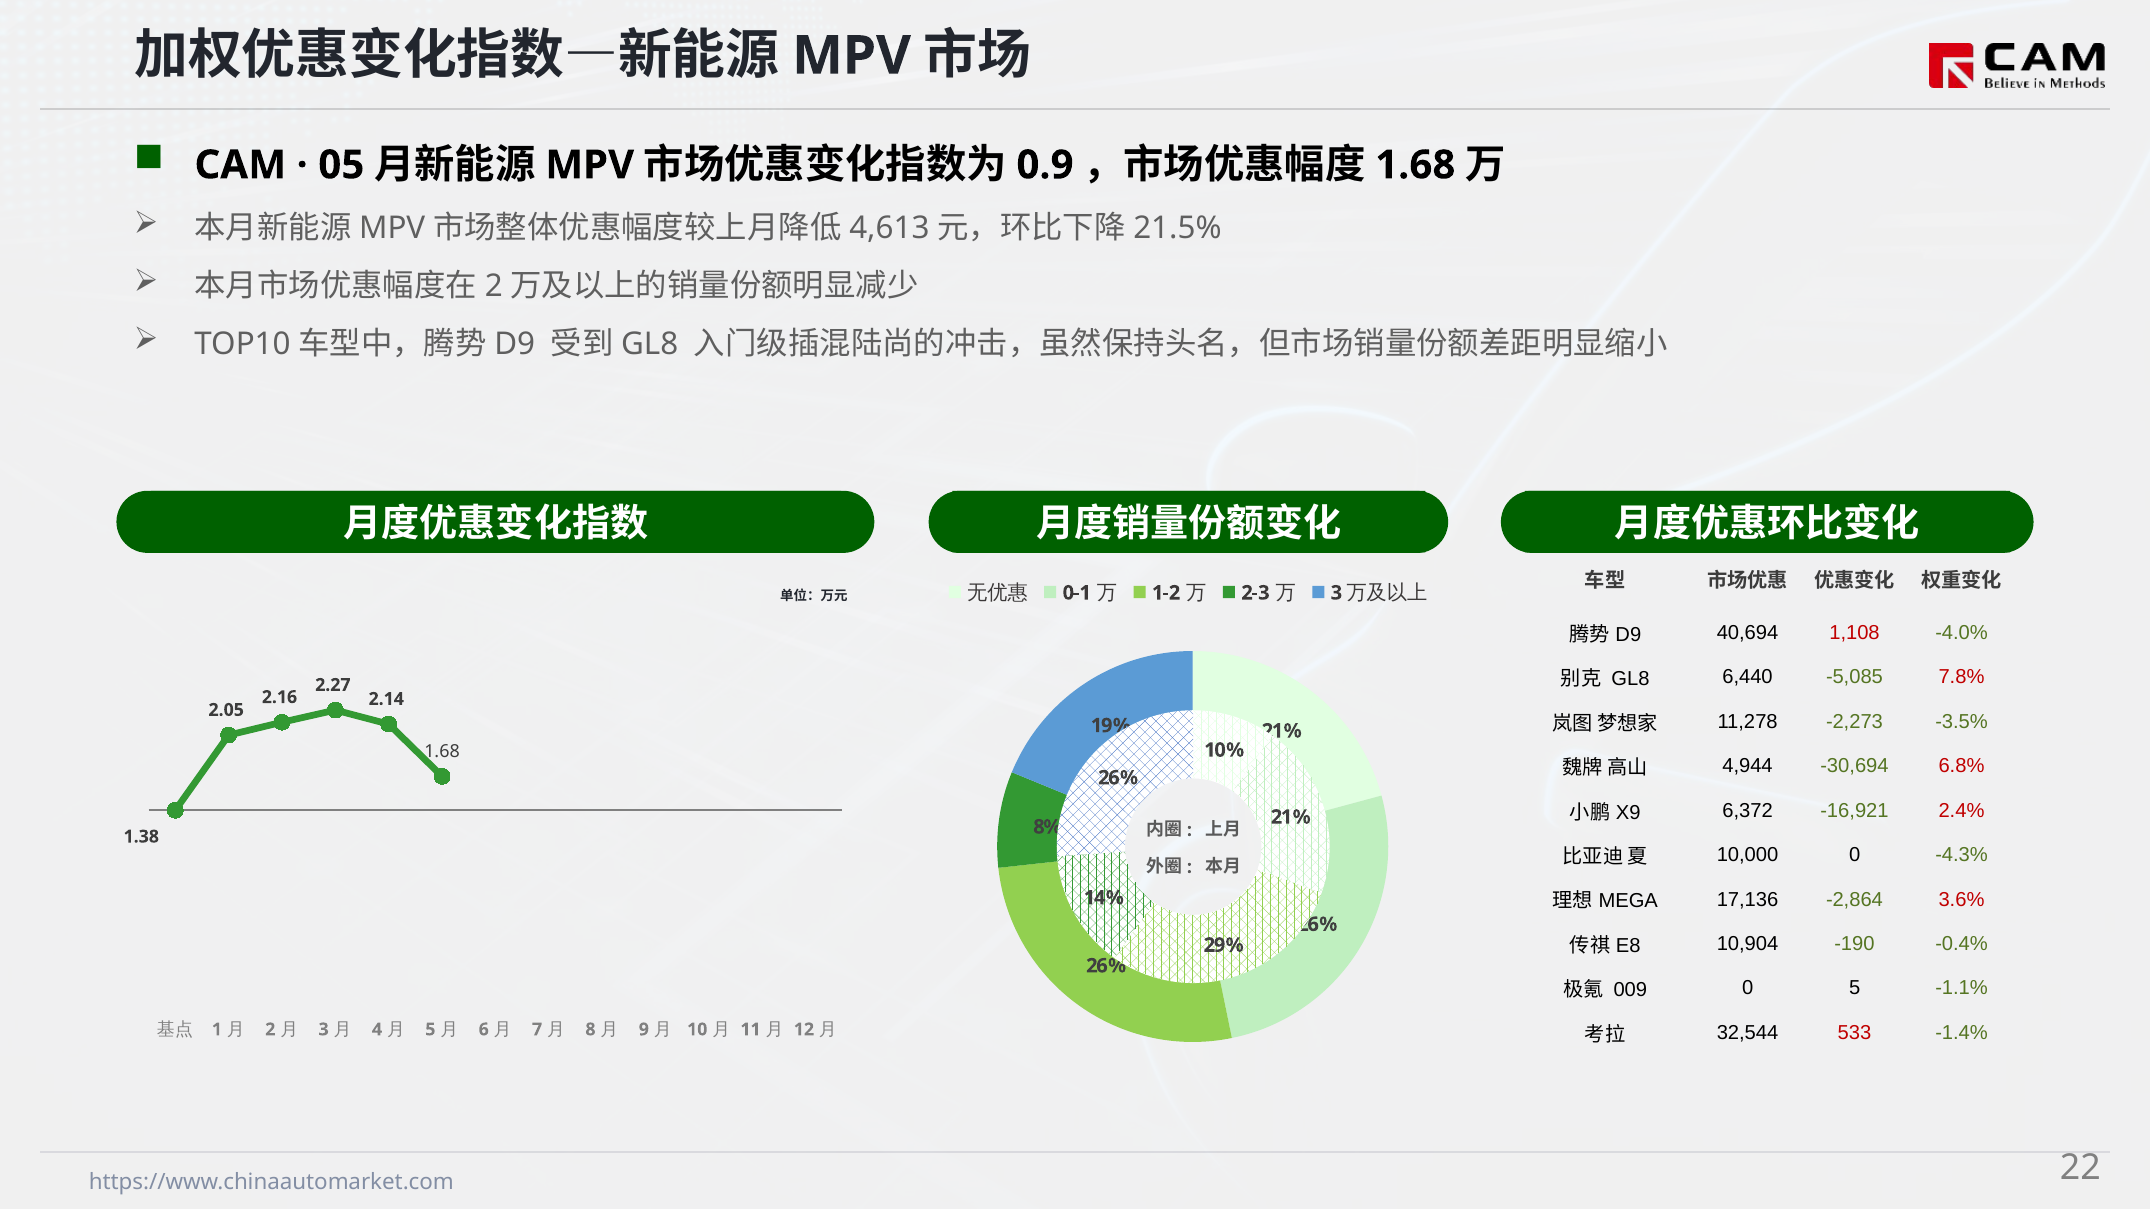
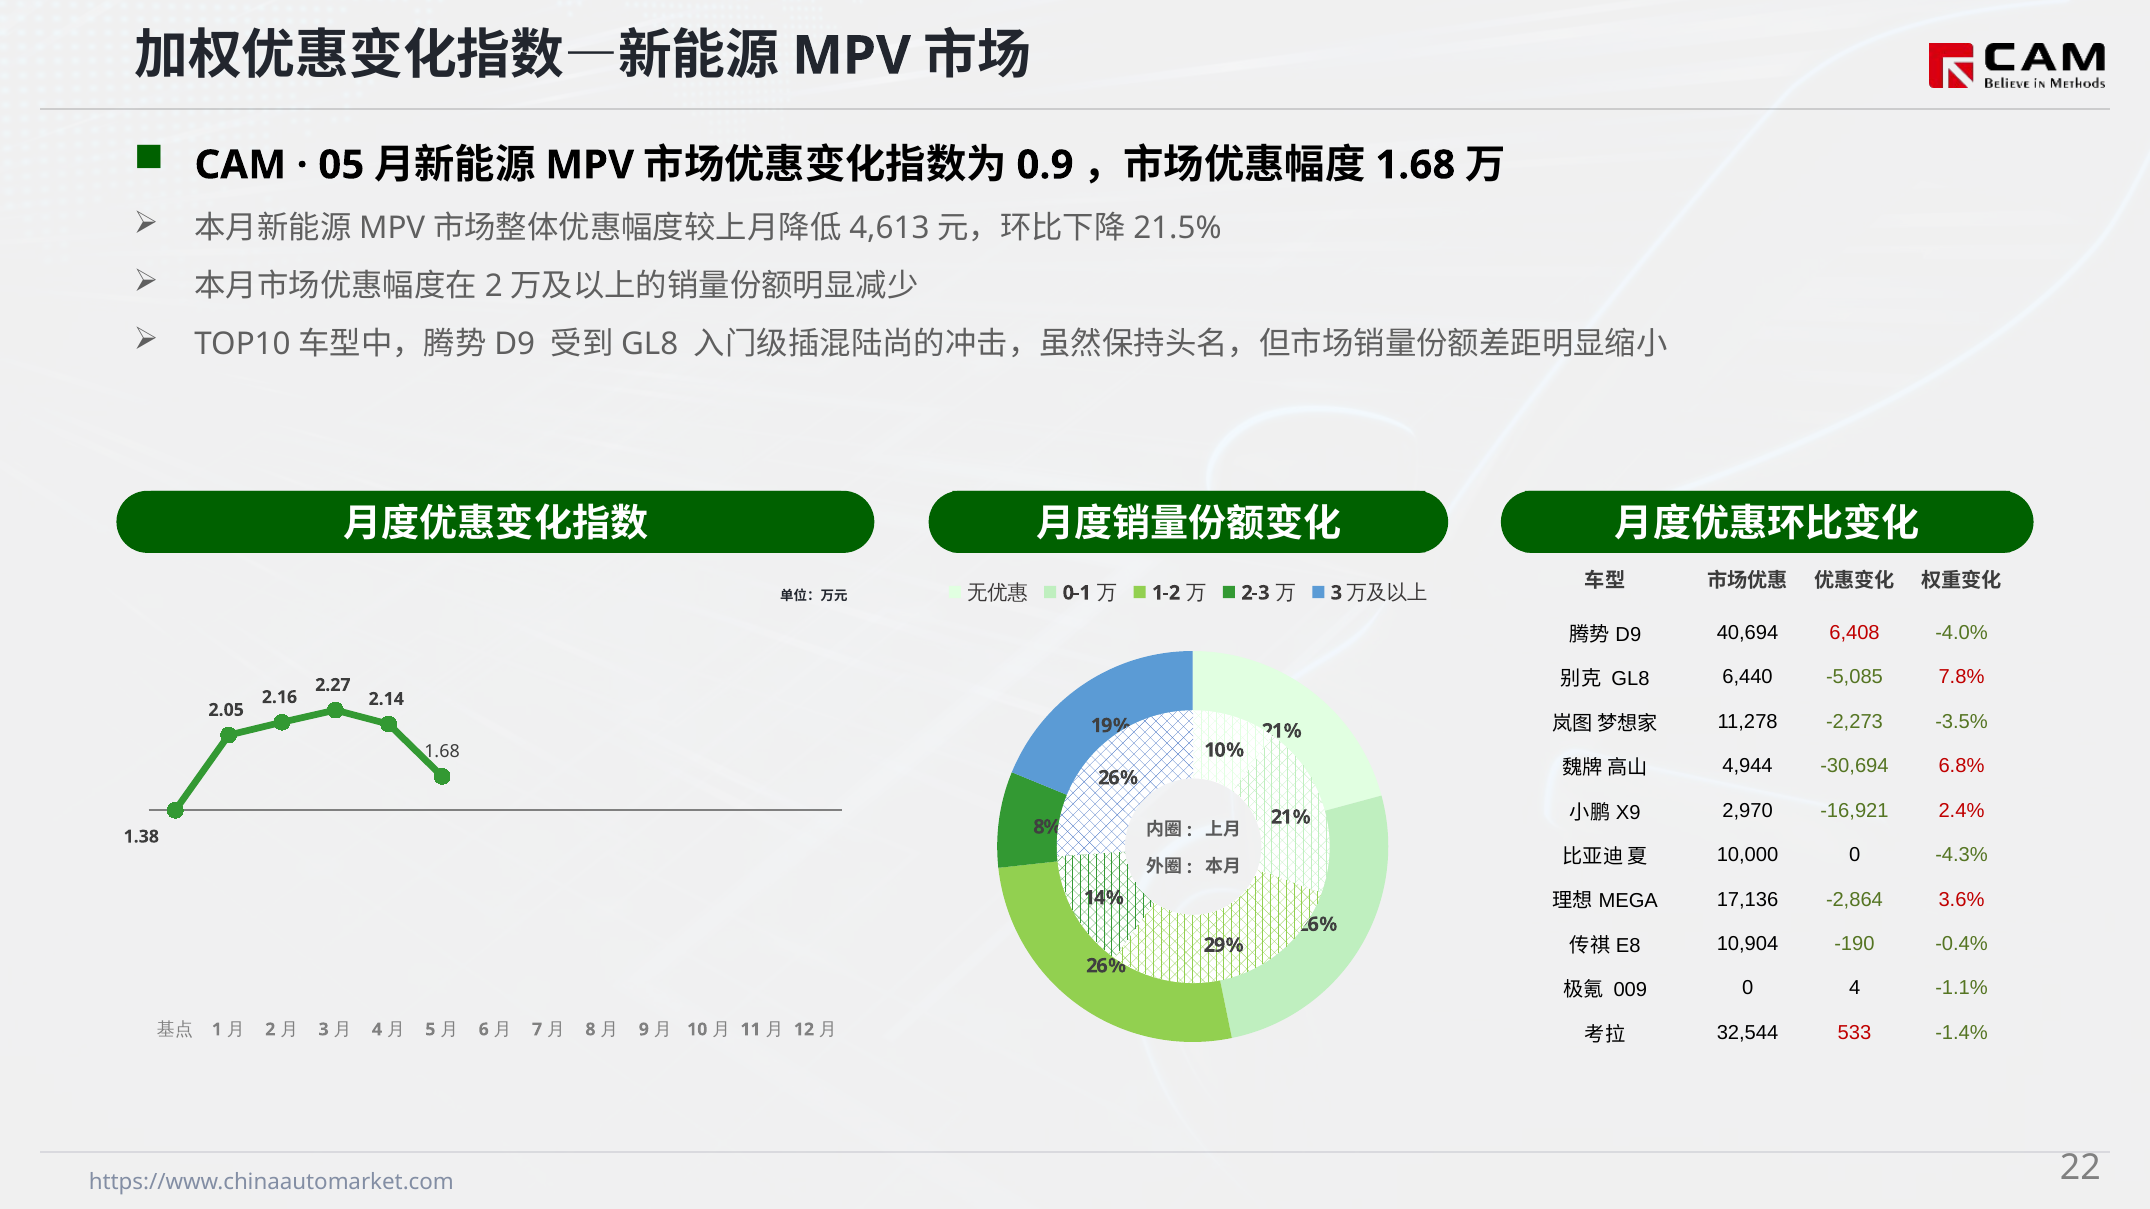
1,108: 1,108 -> 6,408 (1855, 633)
6,372: 6,372 -> 2,970 (1748, 811)
0 5: 5 -> 4 (1855, 989)
